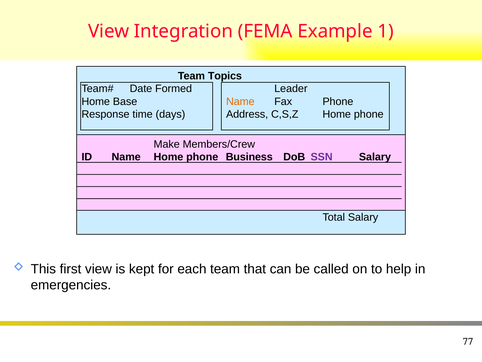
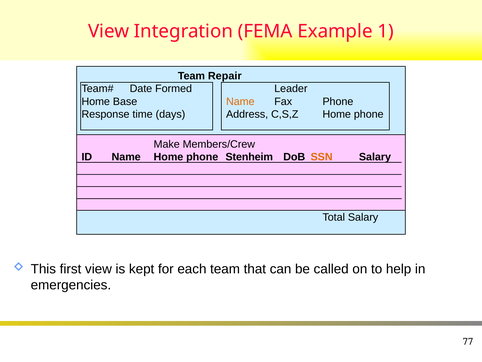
Topics: Topics -> Repair (225, 76)
Business: Business -> Stenheim (249, 157)
SSN colour: purple -> orange (322, 157)
